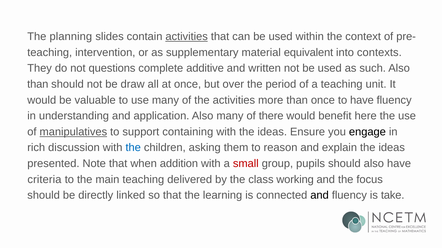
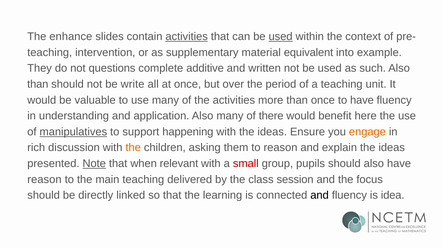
planning: planning -> enhance (71, 37)
used underline: none -> present (281, 37)
contexts: contexts -> example (379, 53)
draw: draw -> write (133, 84)
containing: containing -> happening (188, 132)
engage colour: black -> orange (367, 132)
the colour: blue -> orange (133, 148)
Note underline: none -> present (94, 164)
addition: addition -> relevant (179, 164)
criteria: criteria -> reason (44, 180)
working: working -> session (295, 180)
take: take -> idea (393, 196)
